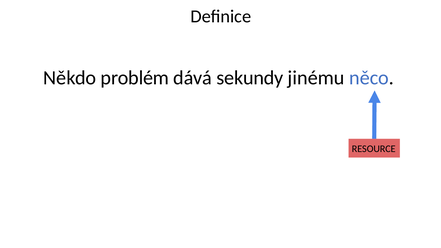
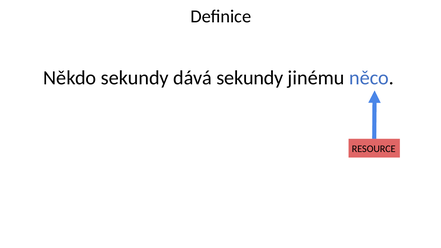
Někdo problém: problém -> sekundy (135, 78)
